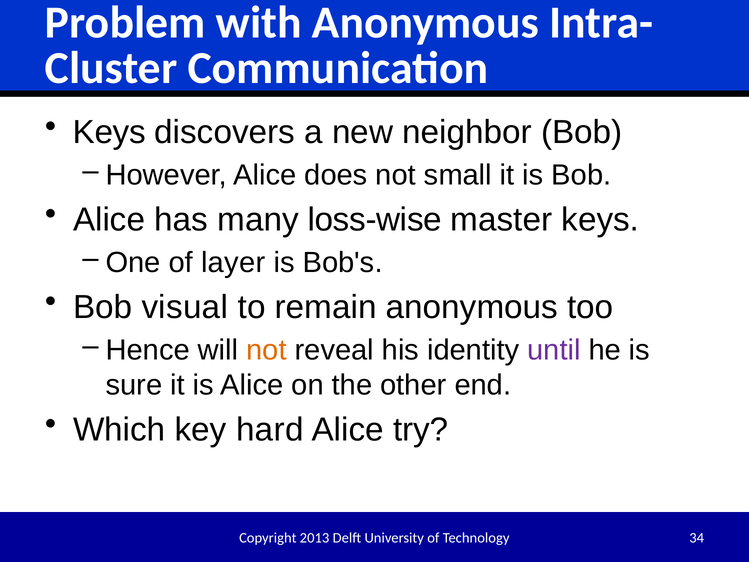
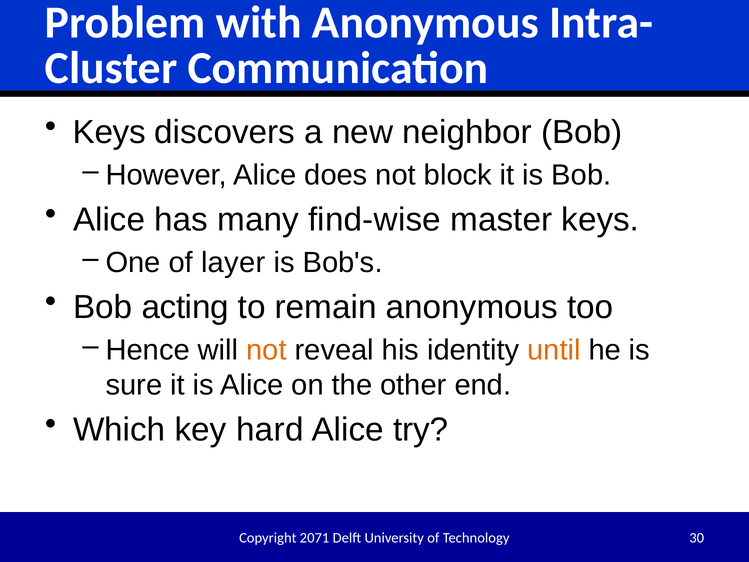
small: small -> block (458, 175)
loss-wise: loss-wise -> find-wise (374, 220)
visual: visual -> acting (185, 307)
until colour: purple -> orange (554, 350)
2013: 2013 -> 2071 (315, 538)
34: 34 -> 30 (697, 538)
